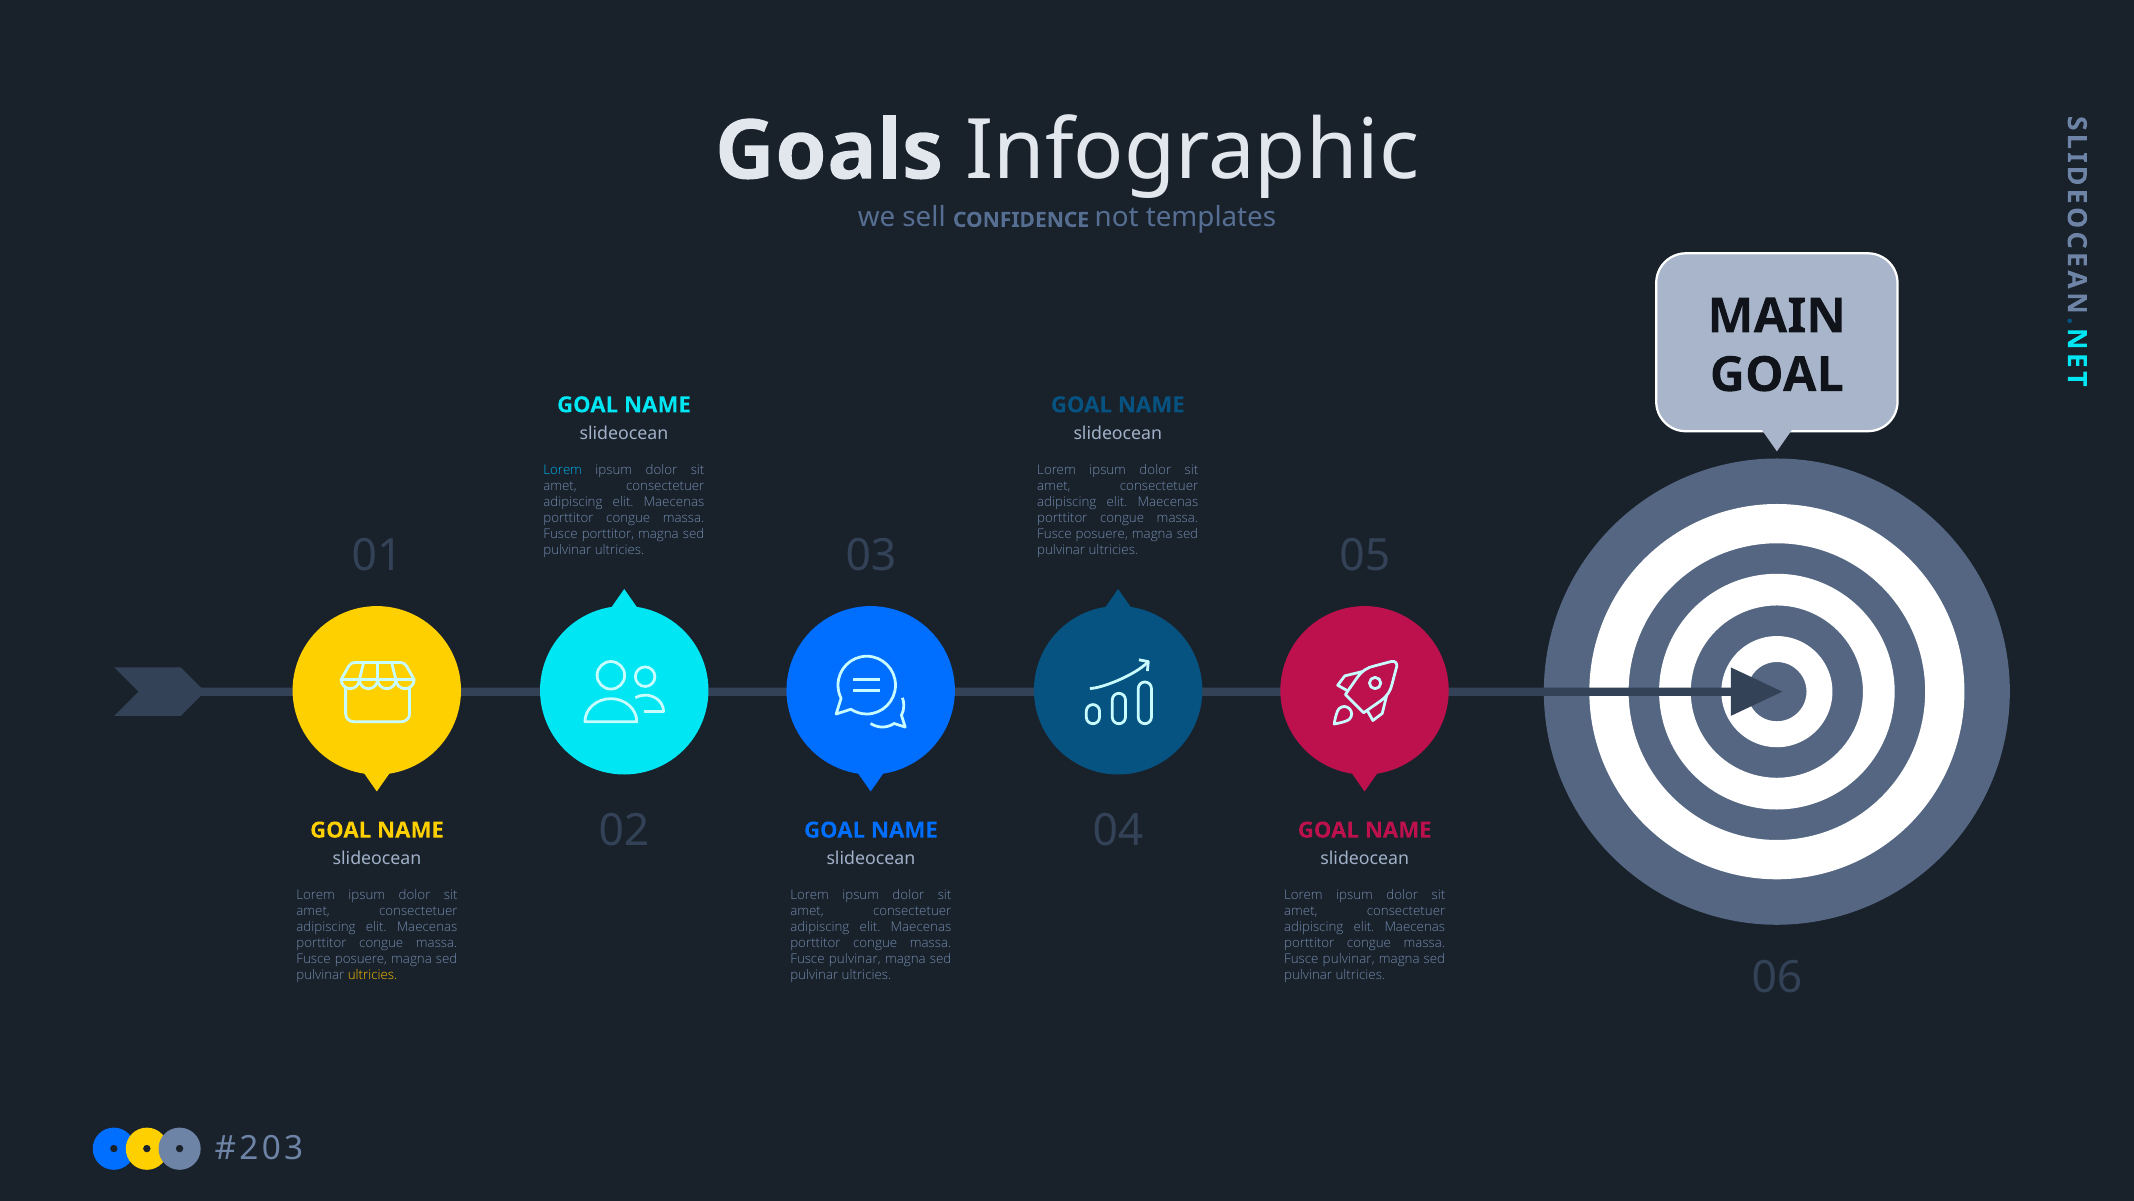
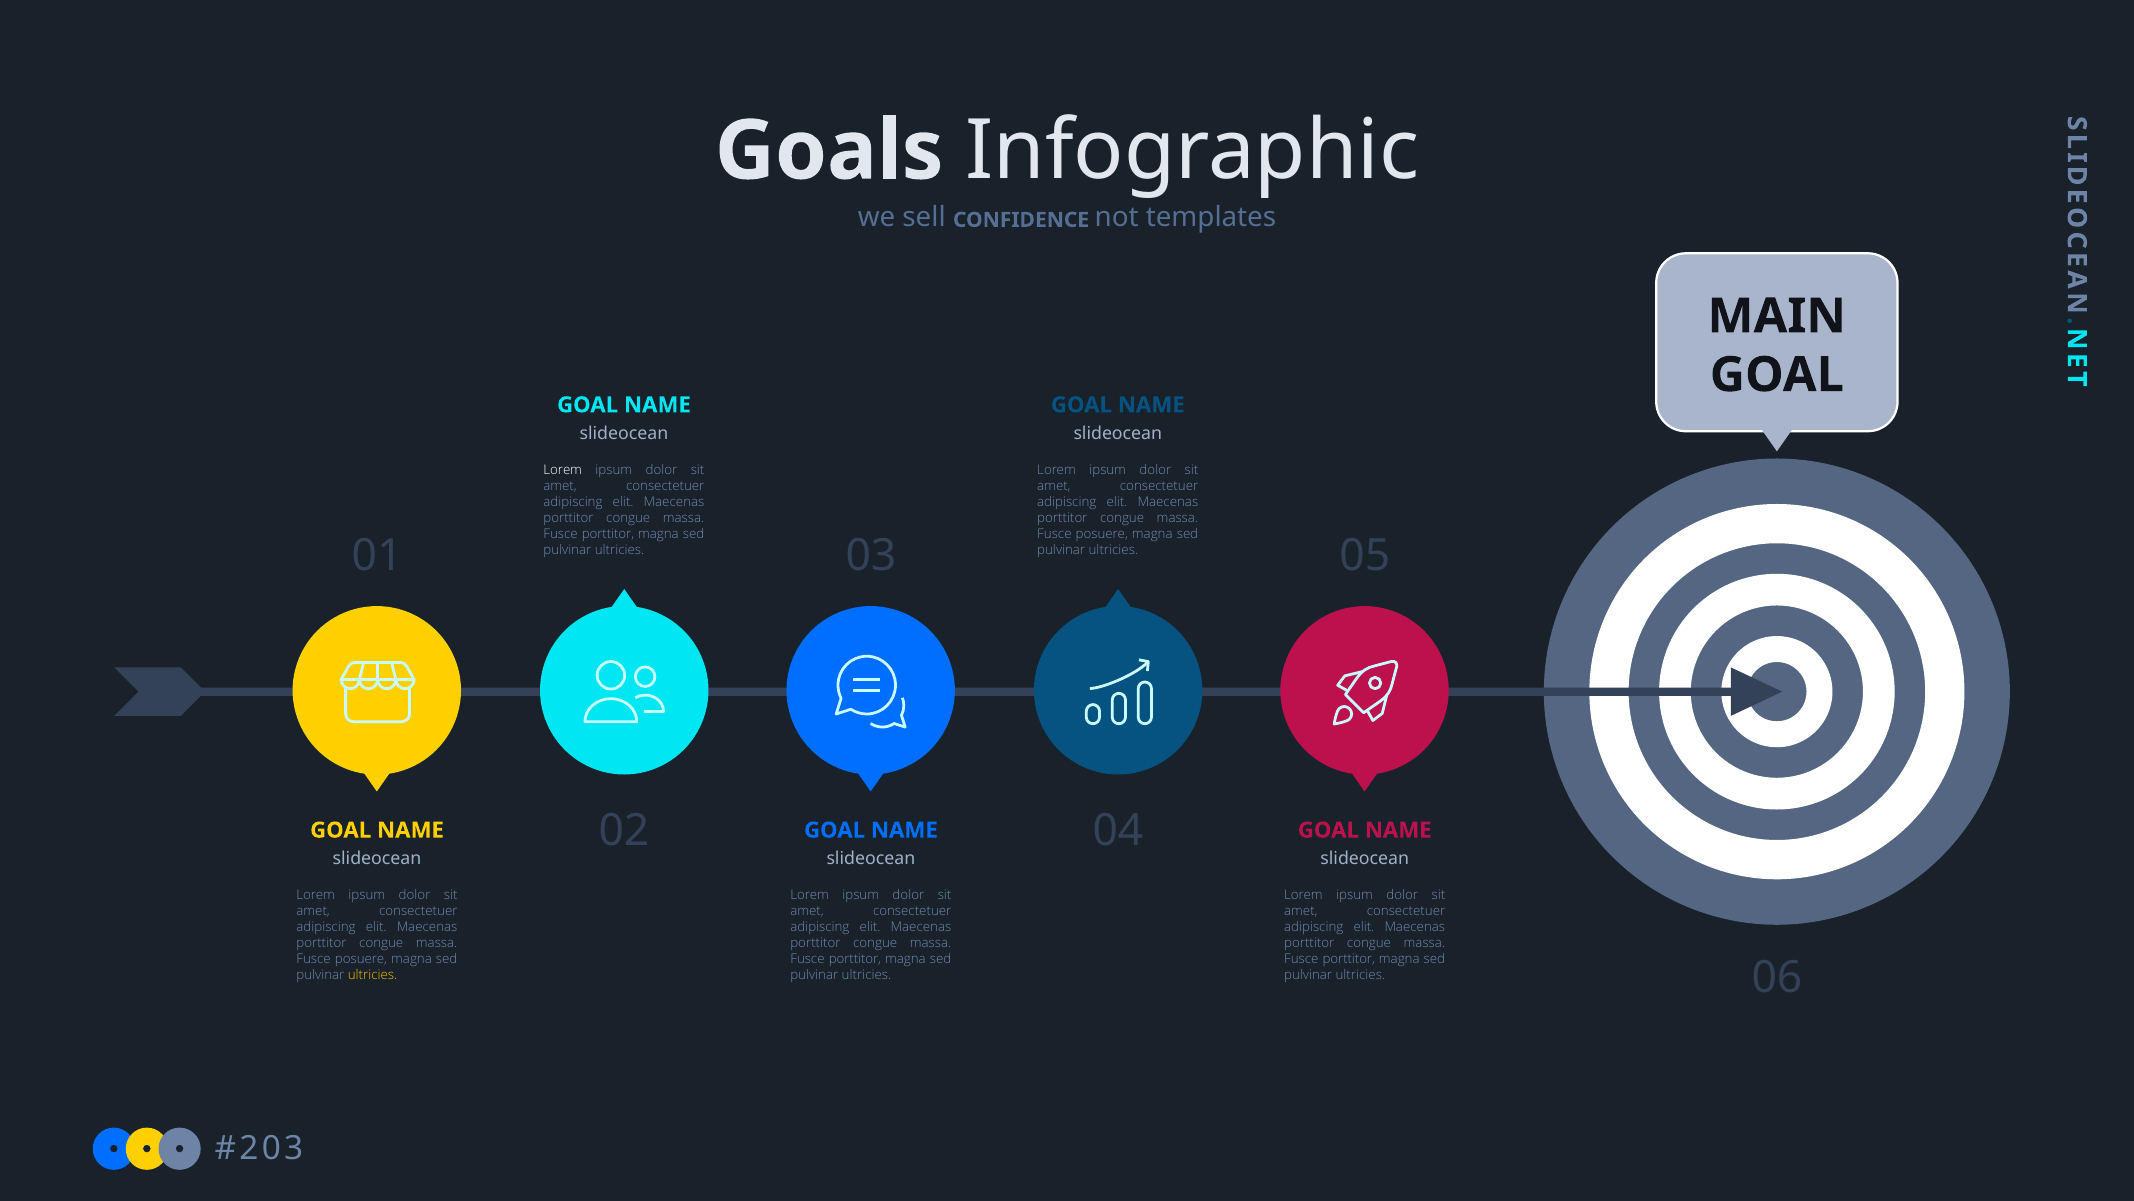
Lorem colour: light blue -> white (563, 470)
pulvinar: pulvinar -> porttitor (855, 959)
pulvinar: pulvinar -> porttitor (1349, 959)
